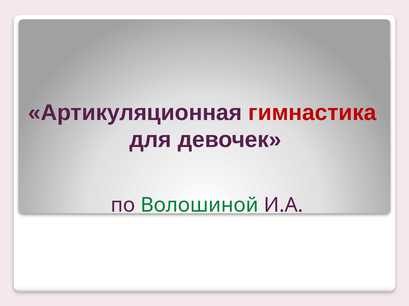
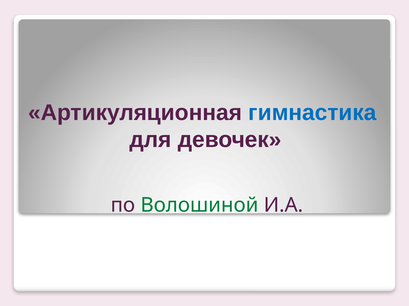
гимнастика colour: red -> blue (312, 113)
